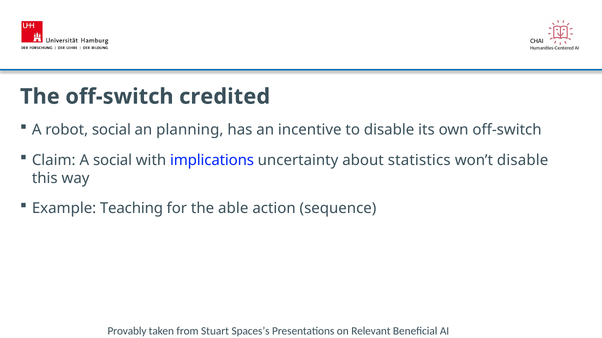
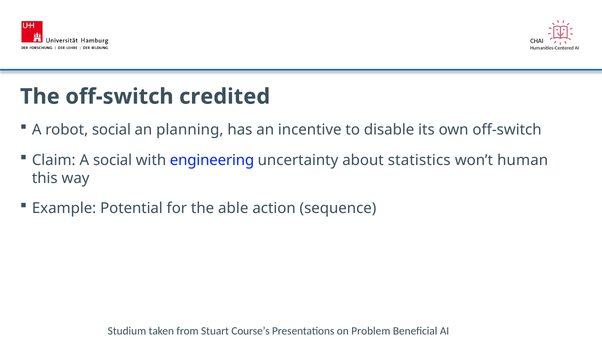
implications: implications -> engineering (212, 160)
won’t disable: disable -> human (523, 160)
Teaching: Teaching -> Potential (131, 209)
Provably: Provably -> Studium (127, 332)
Spaces’s: Spaces’s -> Course’s (251, 332)
Relevant: Relevant -> Problem (371, 332)
